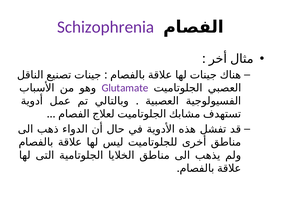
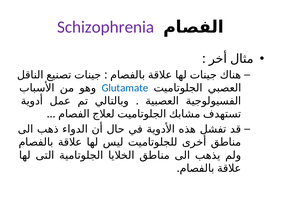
Glutamate colour: purple -> blue (125, 88)
